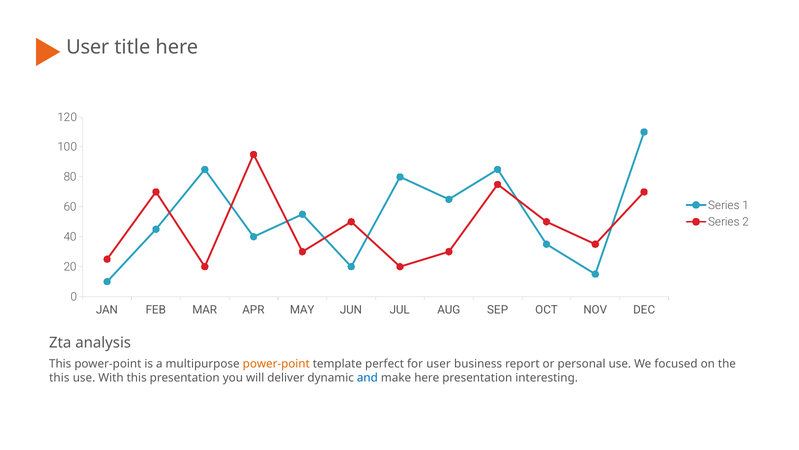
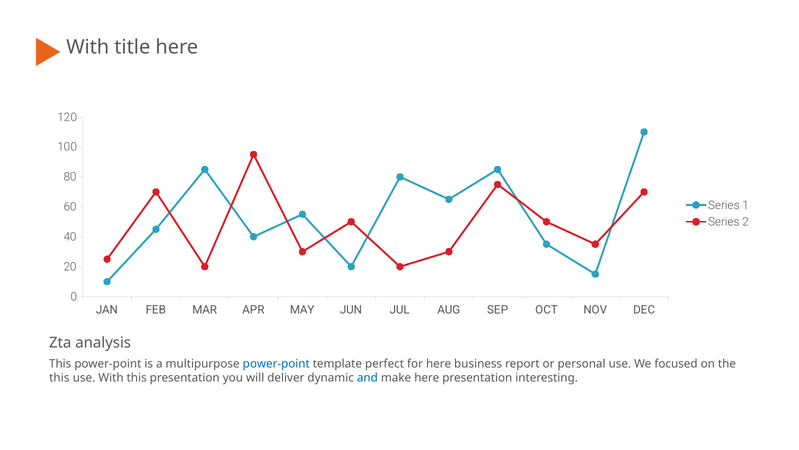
User: User -> With (88, 47)
power-point colour: orange -> blue (276, 363)
for user: user -> here (439, 363)
